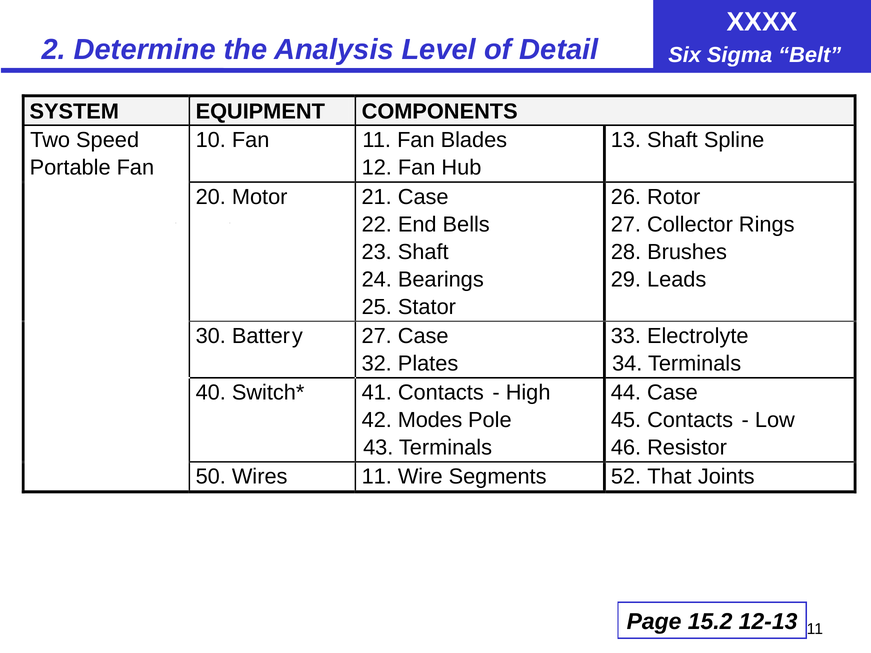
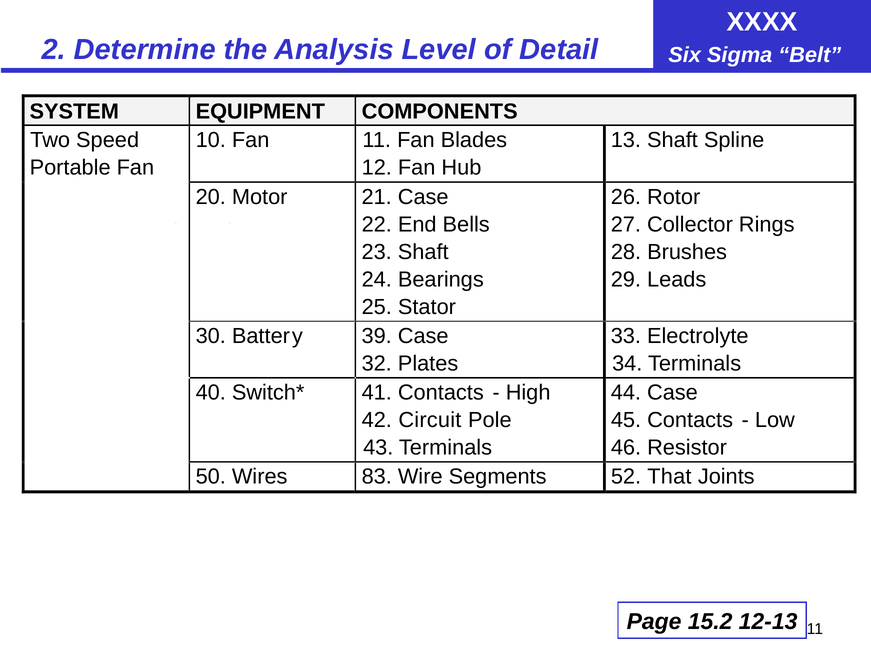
27: 27 -> 39 (377, 336)
Modes: Modes -> Circuit (430, 420)
Wires 11: 11 -> 83 (377, 477)
